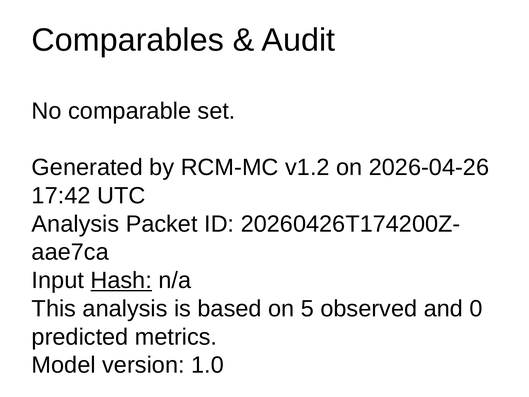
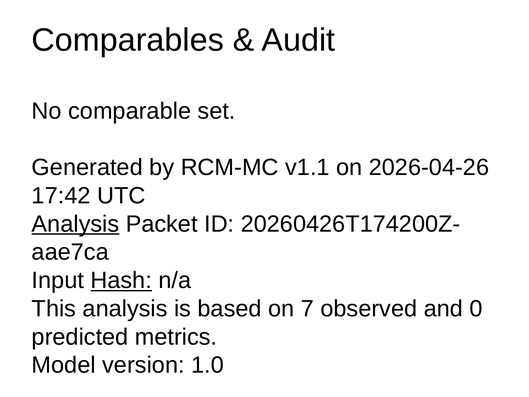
v1.2: v1.2 -> v1.1 (307, 167)
Analysis underline: none -> present (75, 224)
5: 5 -> 7 (307, 308)
